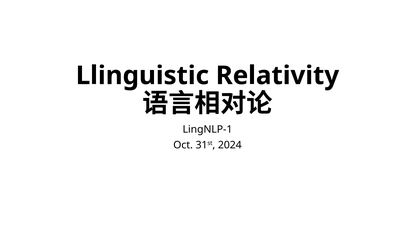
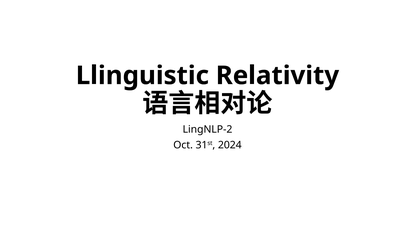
LingNLP-1: LingNLP-1 -> LingNLP-2 (207, 130)
